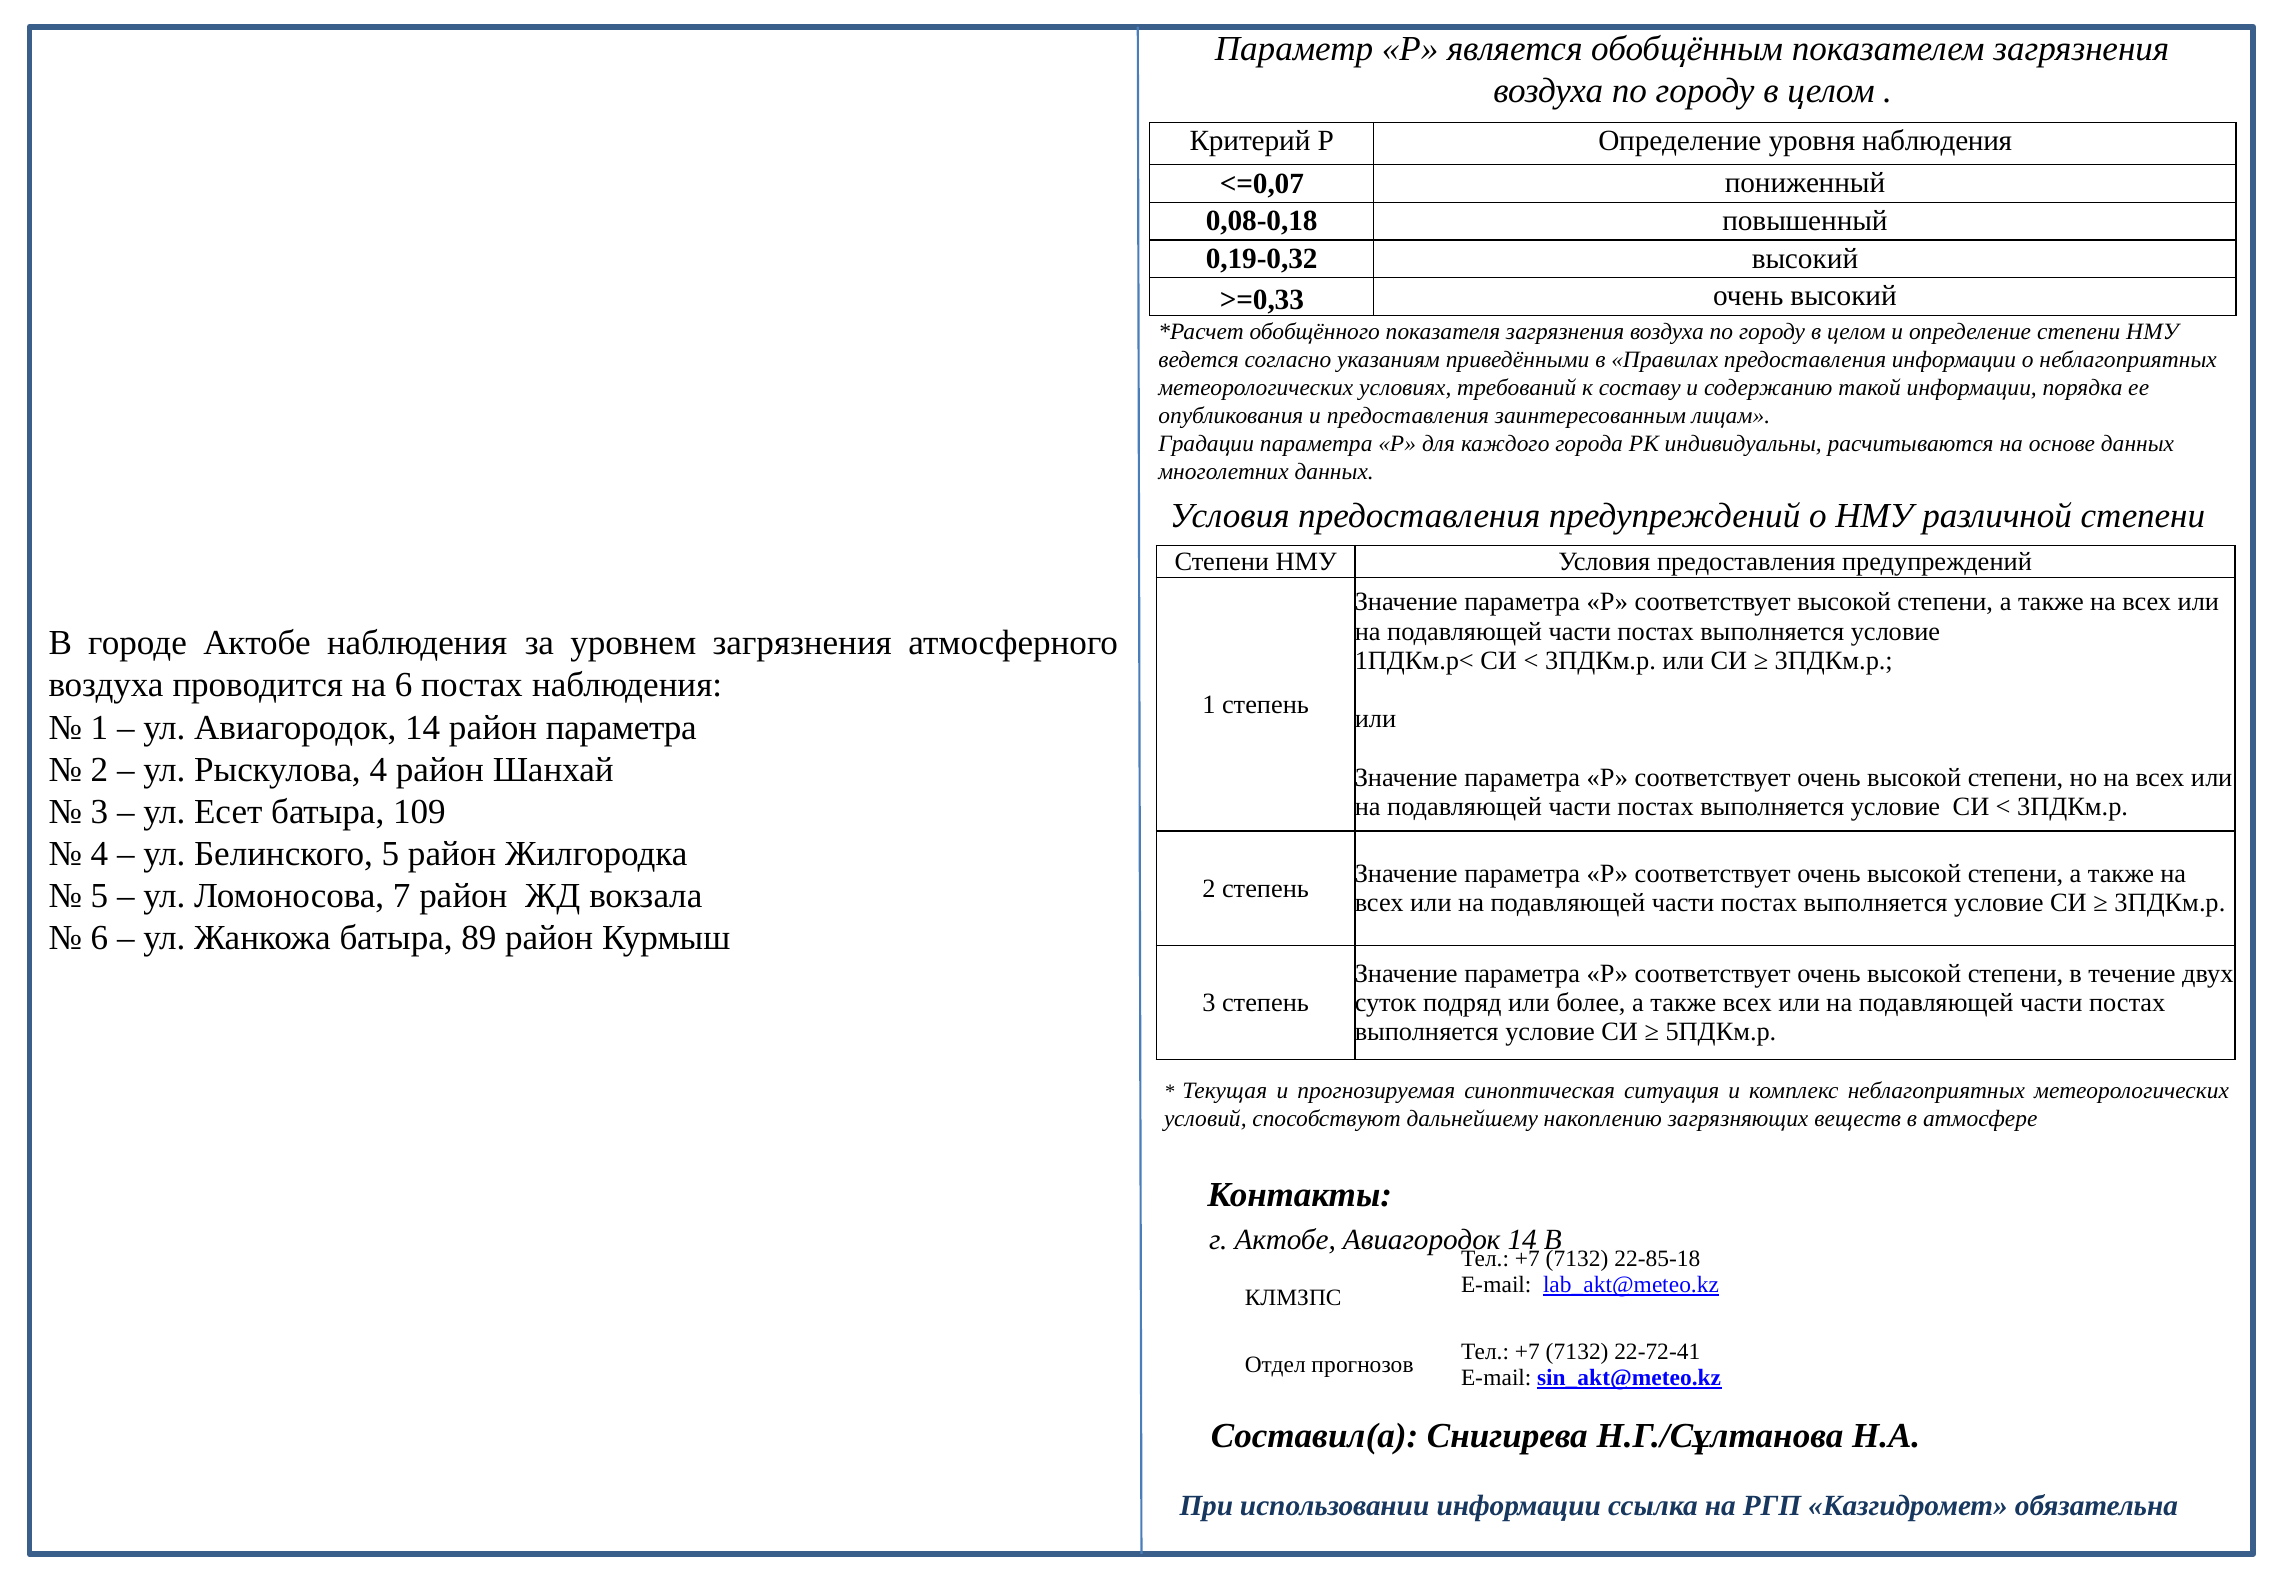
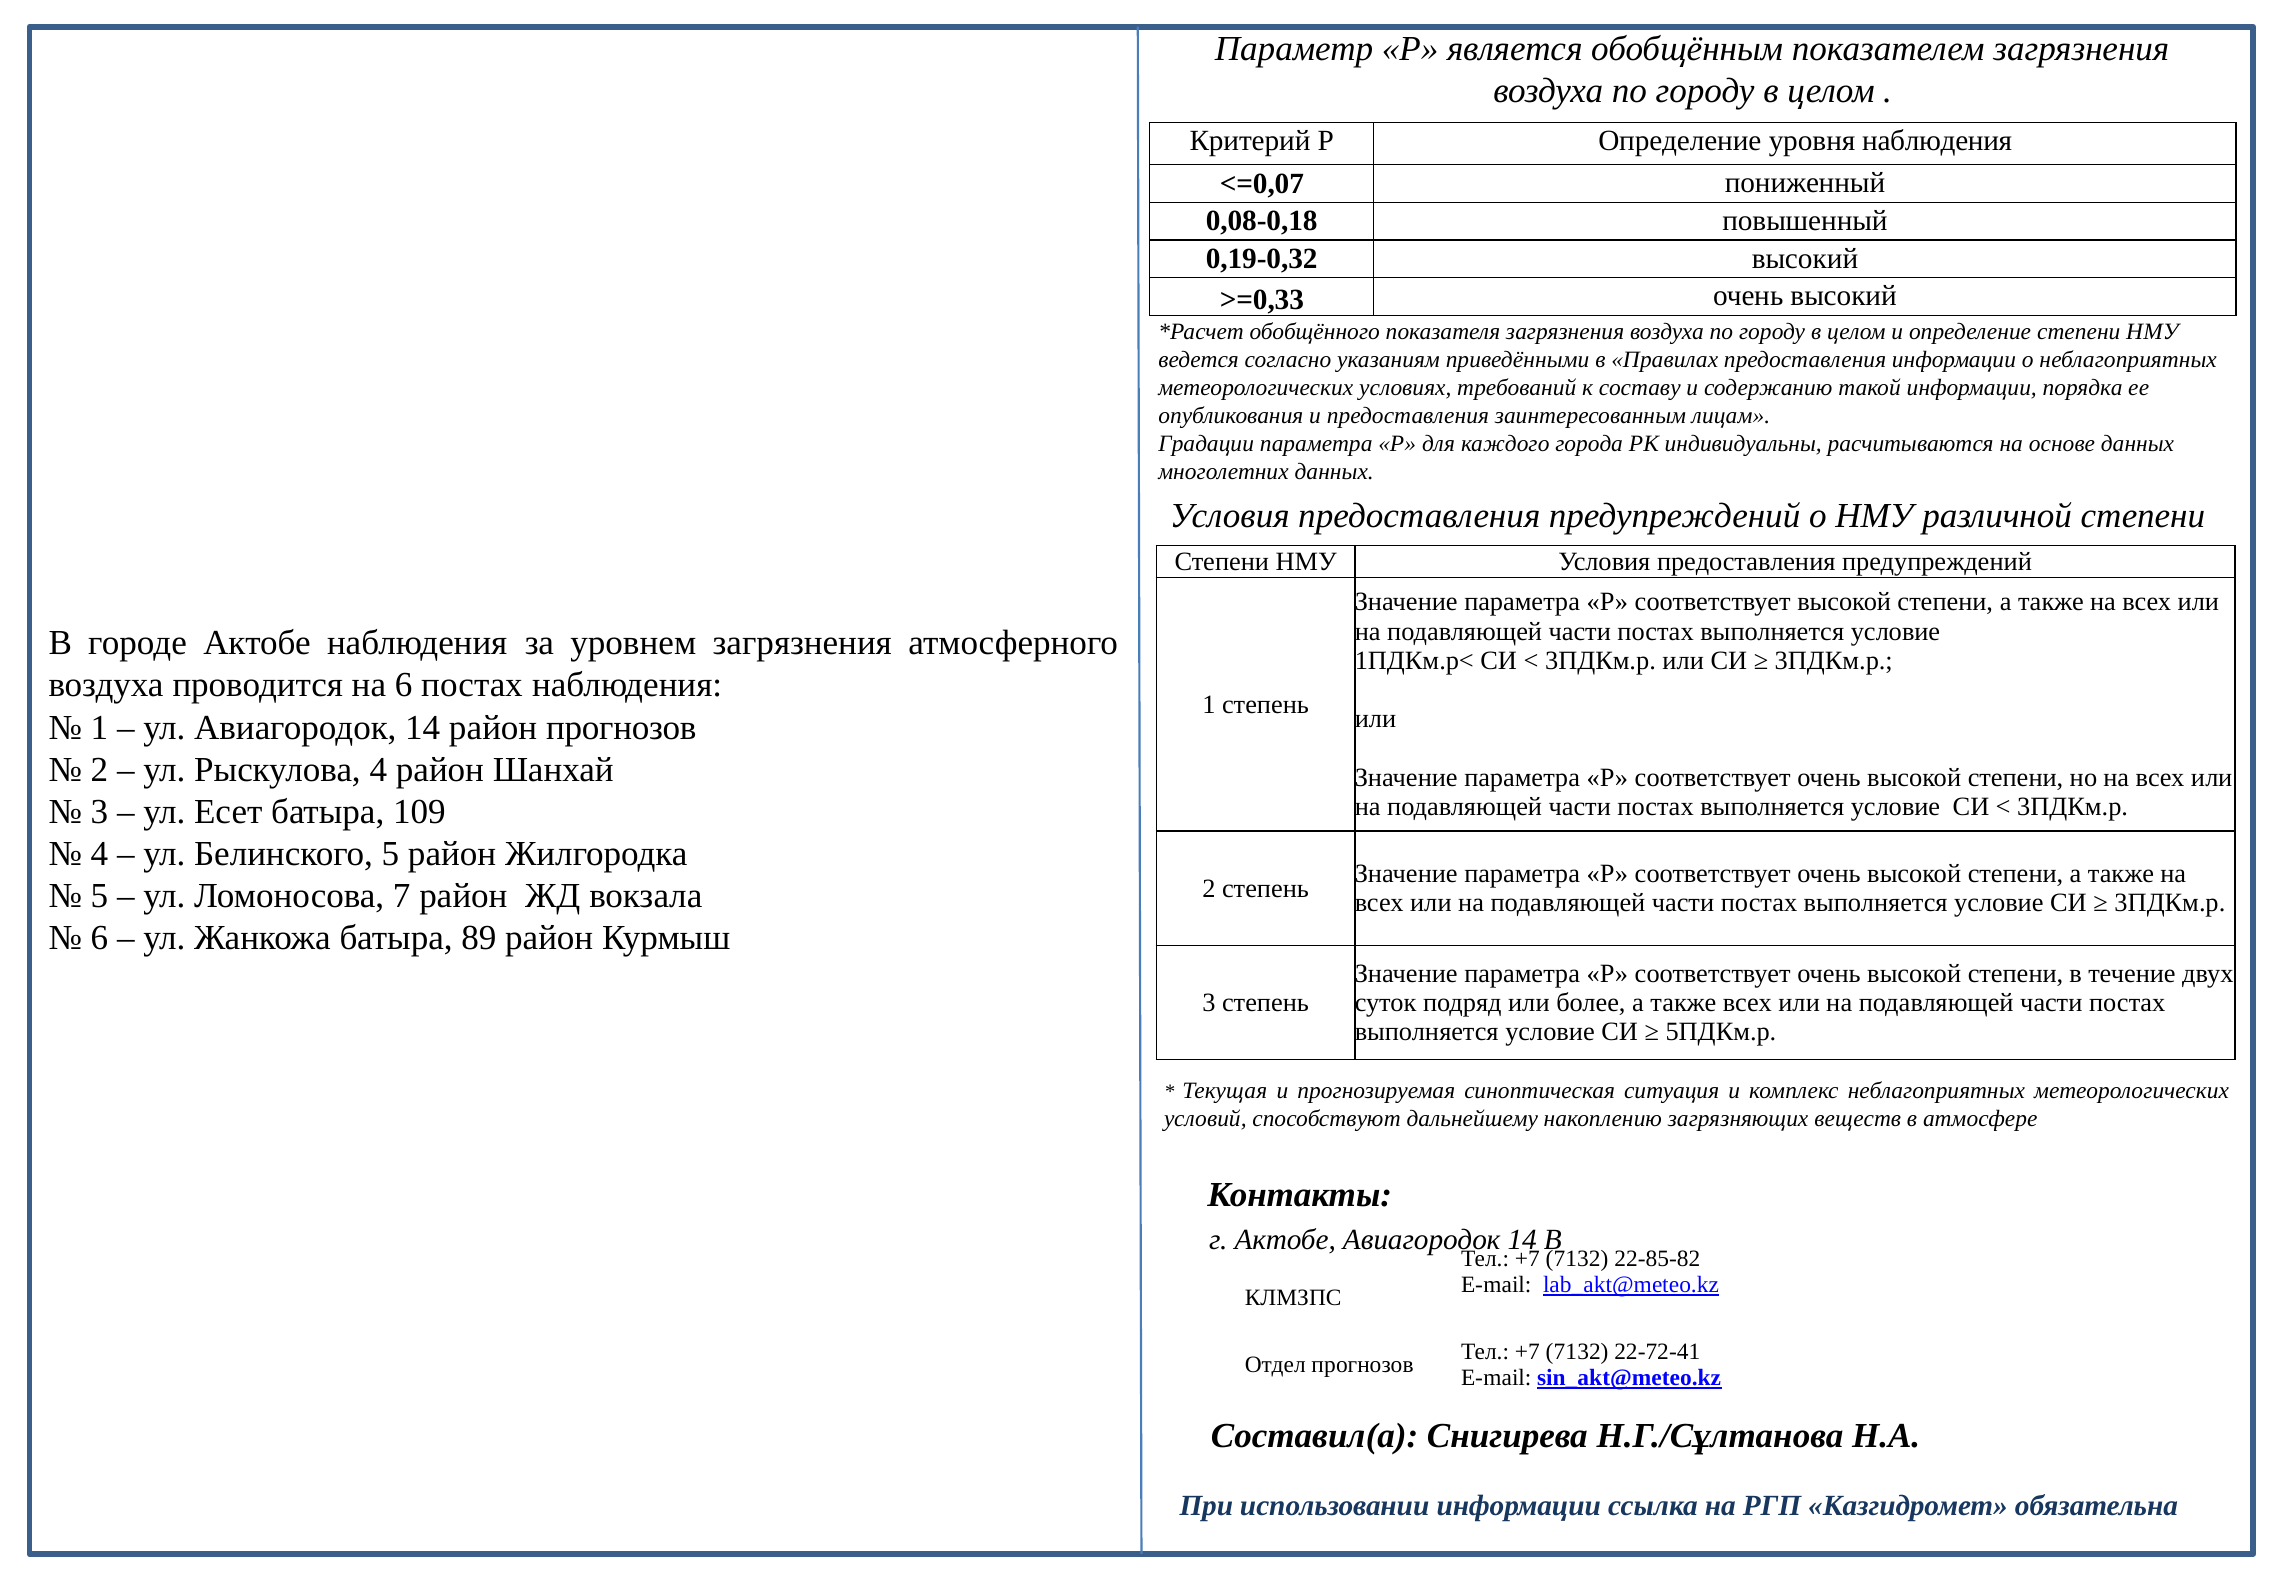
район параметра: параметра -> прогнозов (621, 727)
22-85-18: 22-85-18 -> 22-85-82 (1657, 1258)
